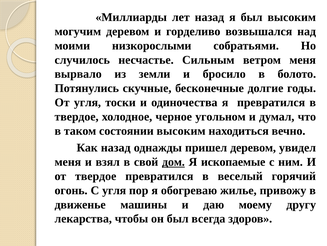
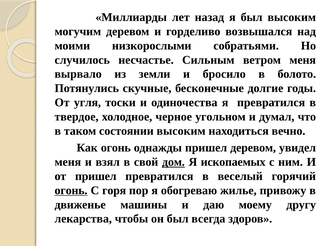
Как назад: назад -> огонь (116, 147)
ископаемые: ископаемые -> ископаемых (233, 162)
от твердое: твердое -> пришел (96, 176)
огонь underline: none -> present (71, 190)
С угля: угля -> горя (114, 190)
